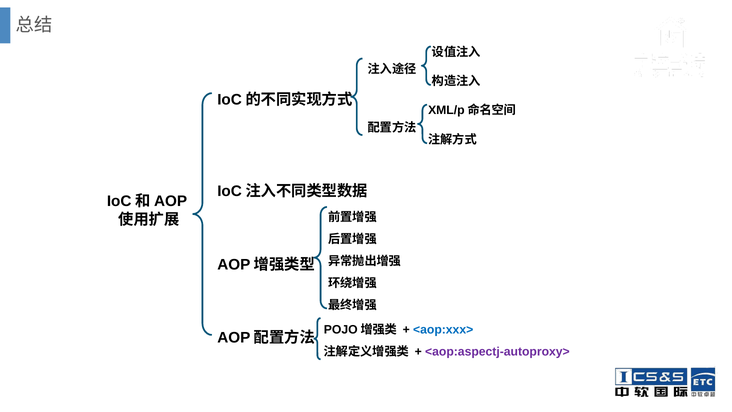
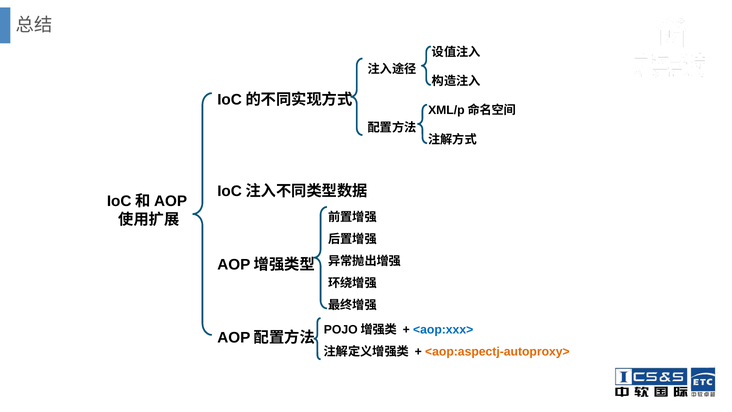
<aop:aspectj-autoproxy> colour: purple -> orange (497, 351)
